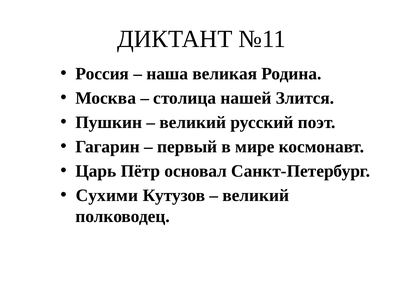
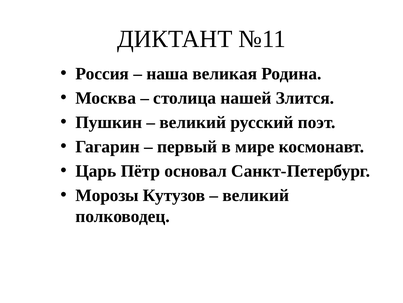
Сухими: Сухими -> Морозы (107, 195)
